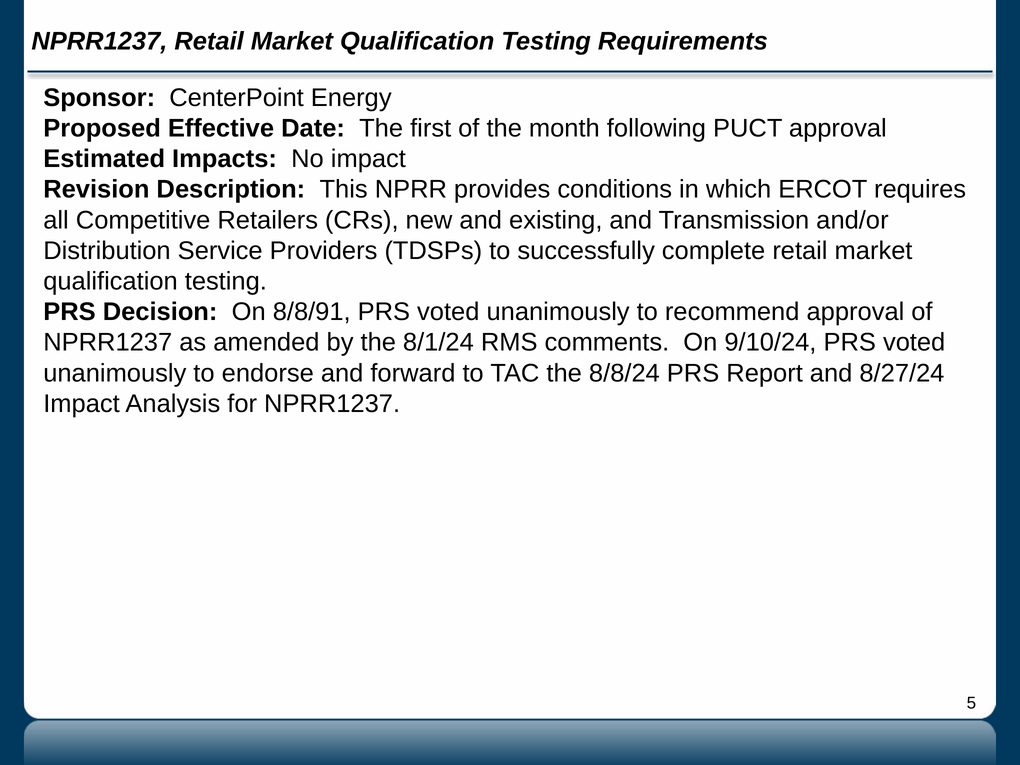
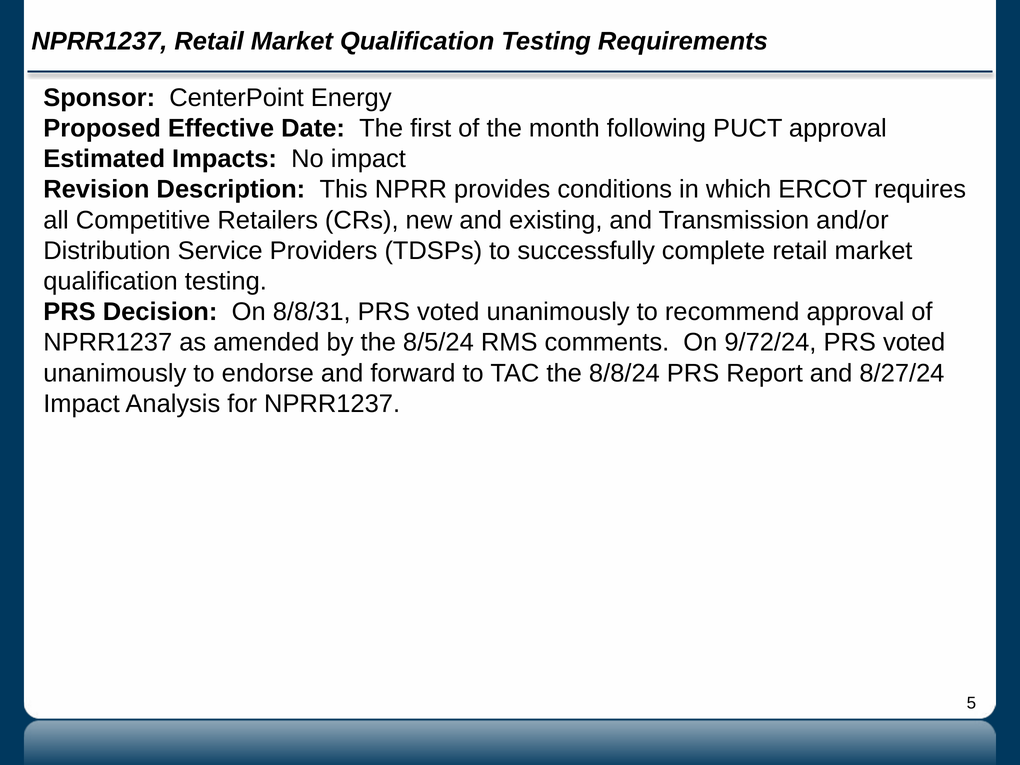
8/8/91: 8/8/91 -> 8/8/31 (312, 312)
8/1/24: 8/1/24 -> 8/5/24 (438, 343)
9/10/24: 9/10/24 -> 9/72/24 (770, 343)
